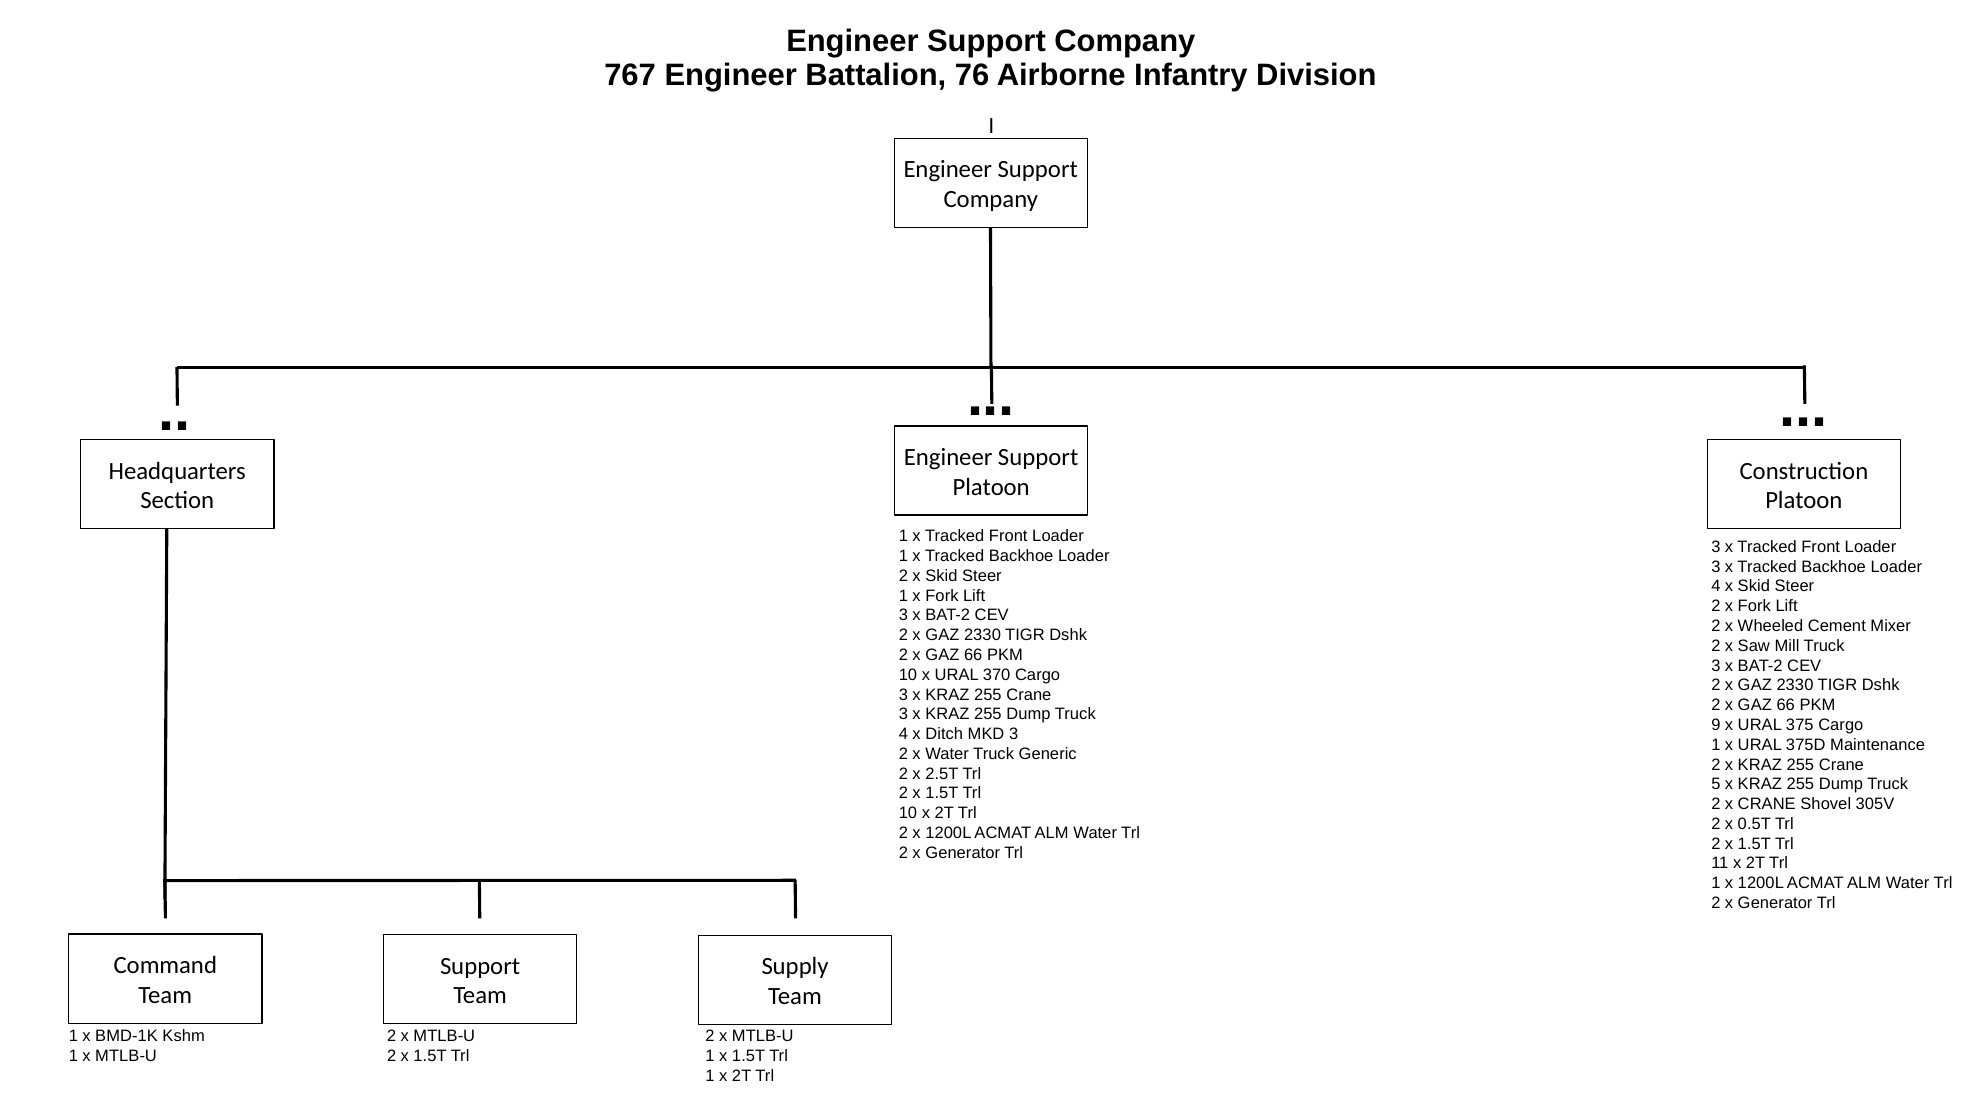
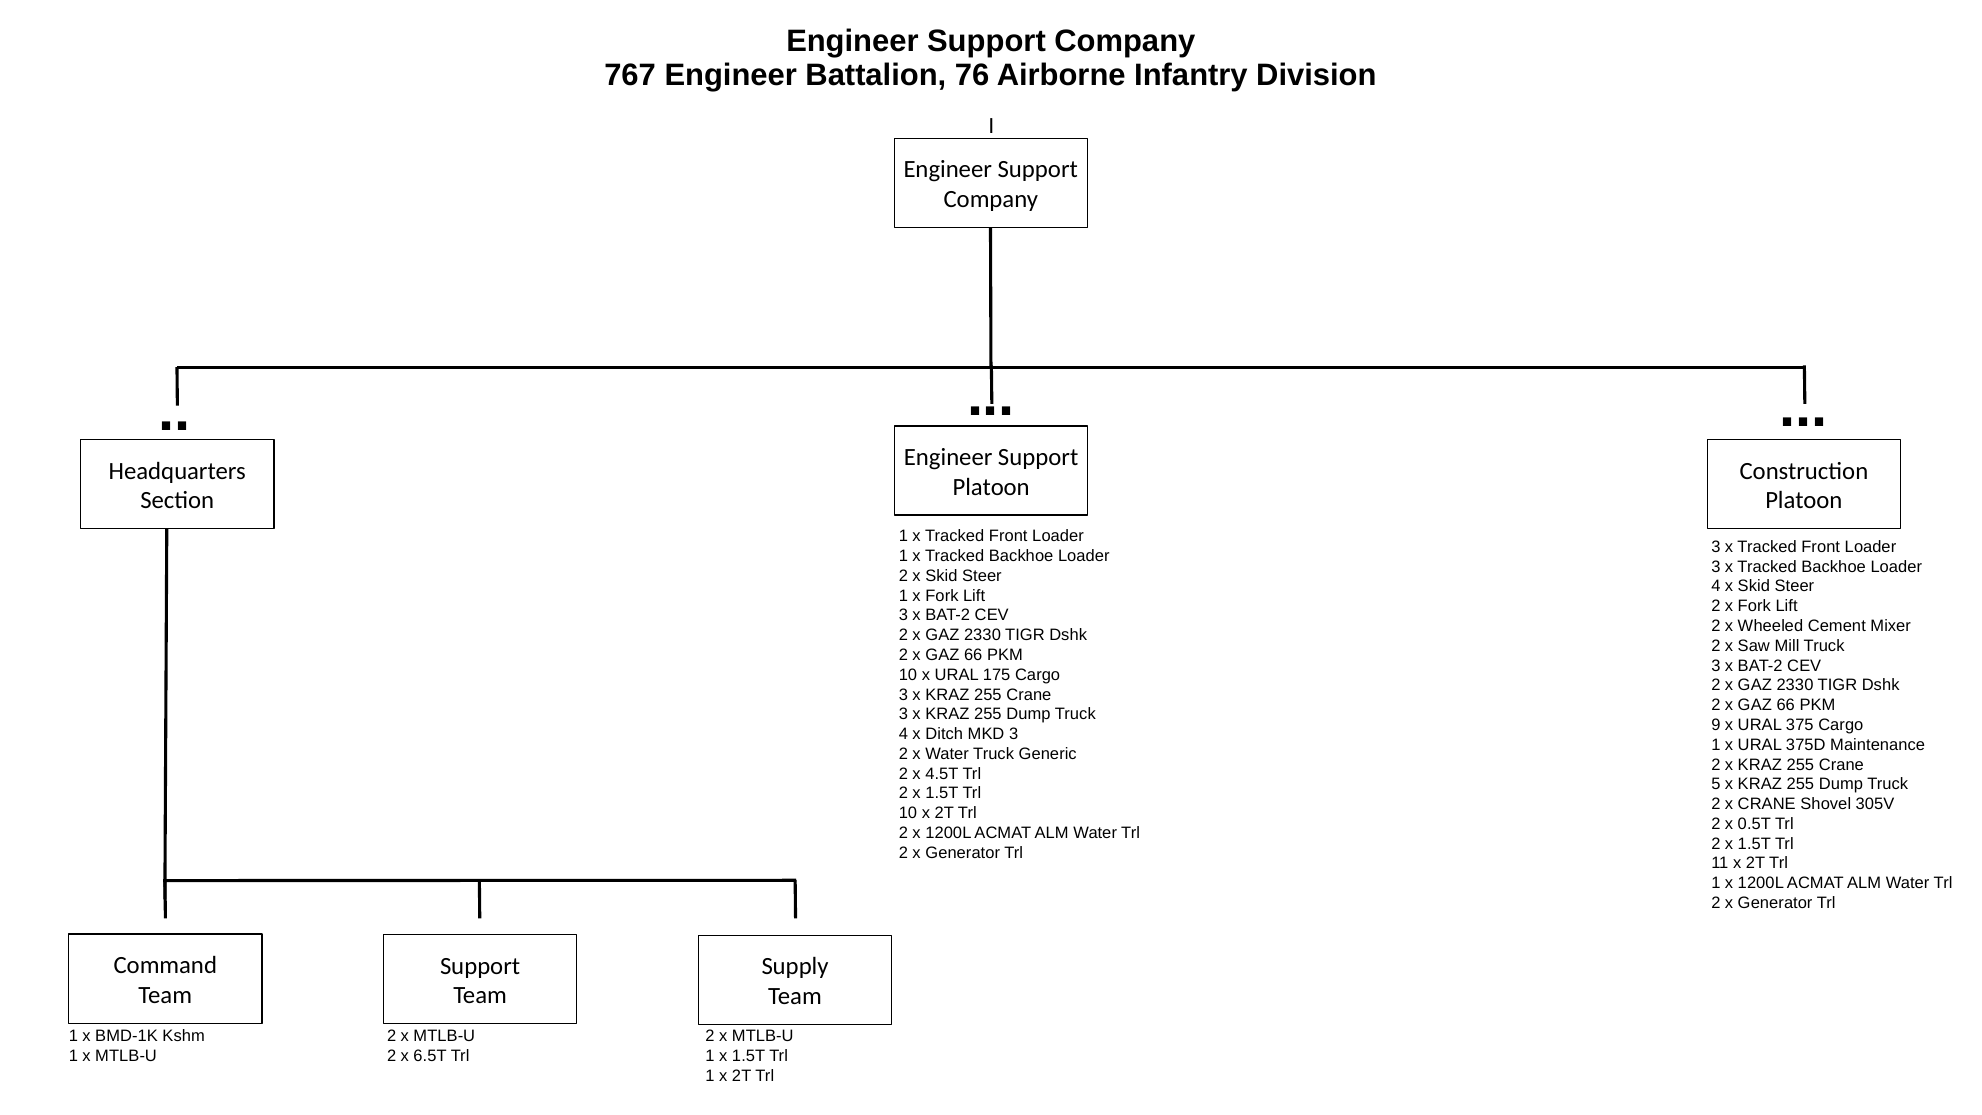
370: 370 -> 175 (997, 675)
2.5T: 2.5T -> 4.5T (942, 774)
1.5T: 1.5T -> 6.5T (430, 1056)
